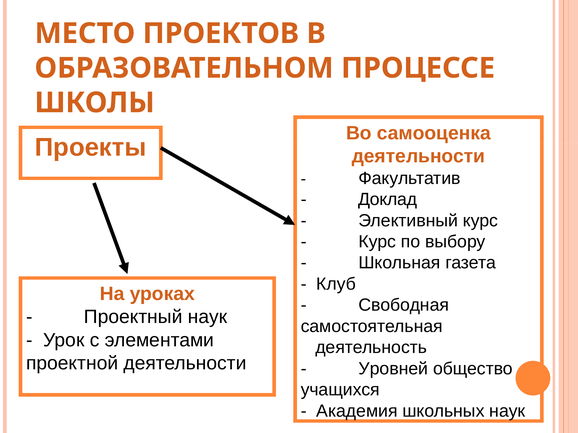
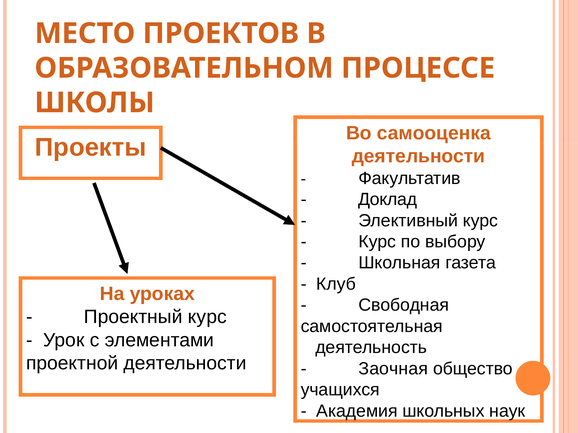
Проектный наук: наук -> курс (207, 317)
Уровней: Уровней -> Заочная (393, 369)
